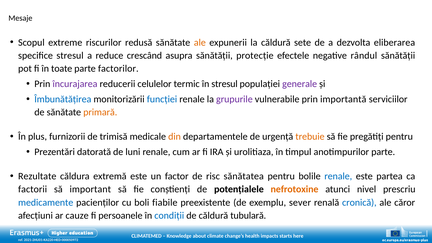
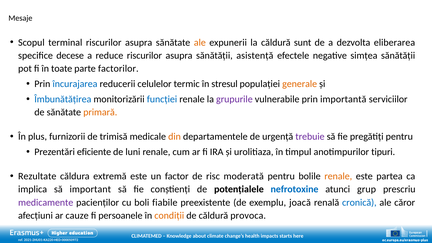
extreme: extreme -> terminal (65, 43)
redusă: redusă -> asupra (139, 43)
sete: sete -> sunt (303, 43)
specifice stresul: stresul -> decese (70, 56)
reduce crescând: crescând -> riscurilor (144, 56)
protecție: protecție -> asistență (255, 56)
rândul: rândul -> simțea (364, 56)
încurajarea colour: purple -> blue (75, 84)
generale colour: purple -> orange (300, 84)
trebuie colour: orange -> purple (310, 137)
datorată: datorată -> eficiente (94, 152)
anotimpurilor parte: parte -> tipuri (383, 152)
sănătatea: sănătatea -> moderată (244, 176)
renale colour: blue -> orange (338, 176)
factorii: factorii -> implica (33, 189)
nefrotoxine colour: orange -> blue (295, 189)
nivel: nivel -> grup (367, 189)
medicamente colour: blue -> purple (46, 202)
sever: sever -> joacă (300, 202)
condiții colour: blue -> orange (169, 215)
tubulară: tubulară -> provoca (248, 215)
